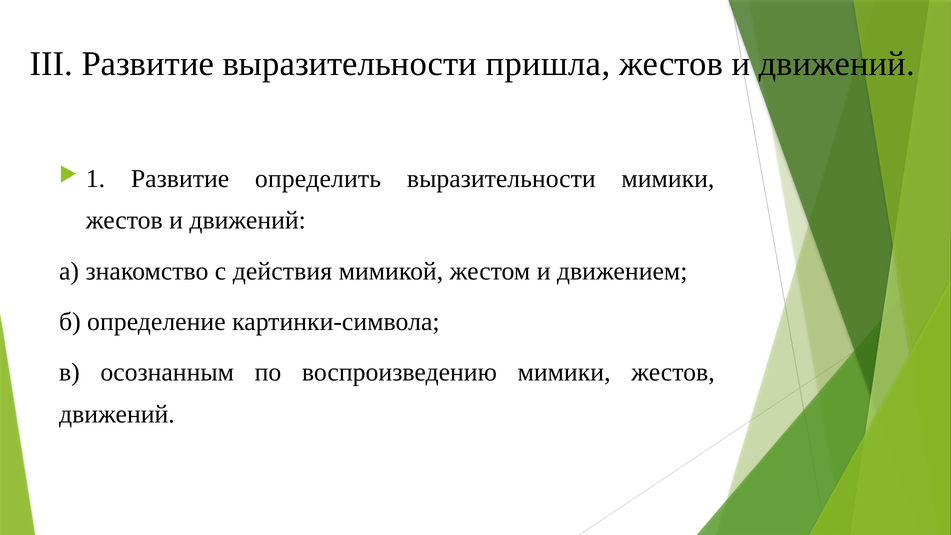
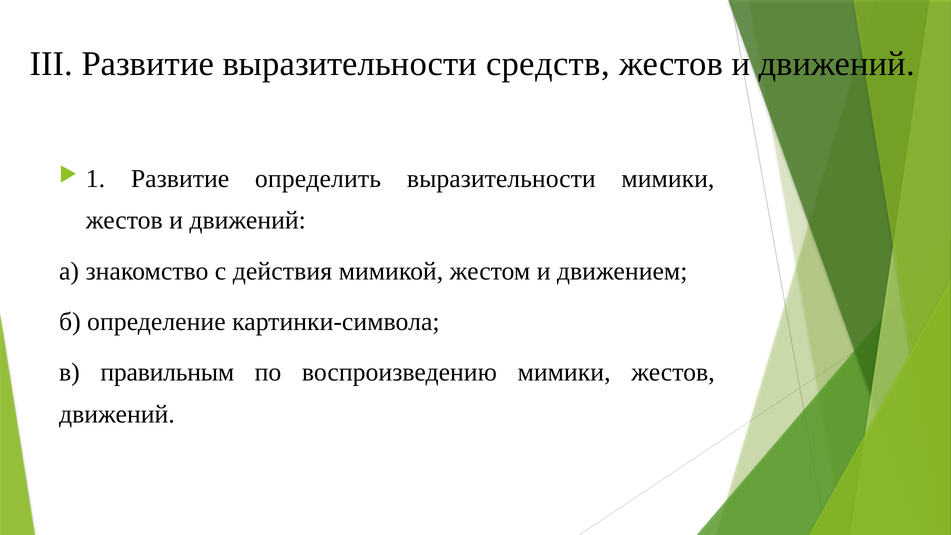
пришла: пришла -> средств (548, 64)
осознанным: осознанным -> правильным (167, 372)
